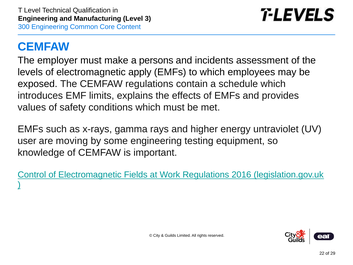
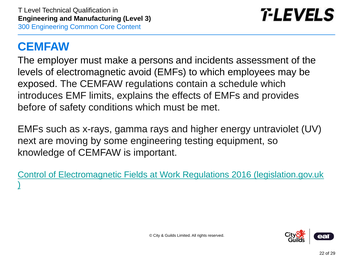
apply: apply -> avoid (140, 72)
values: values -> before (32, 107)
user: user -> next (27, 141)
